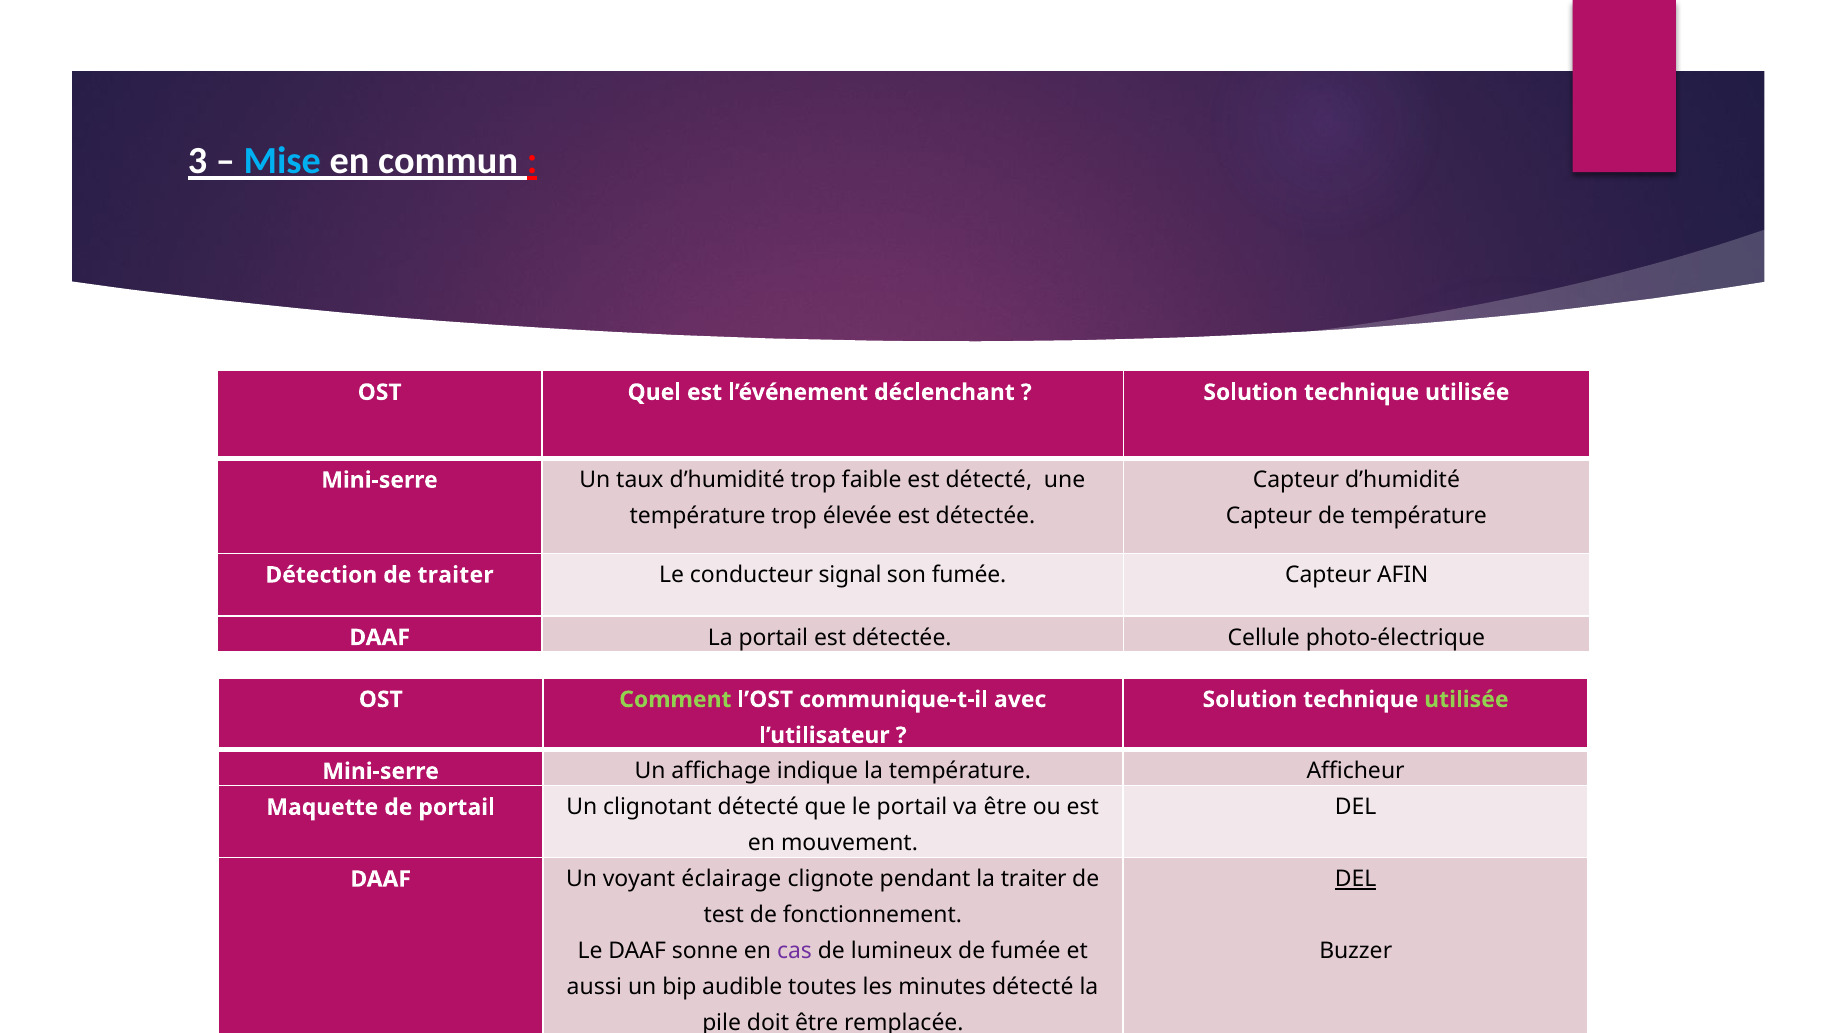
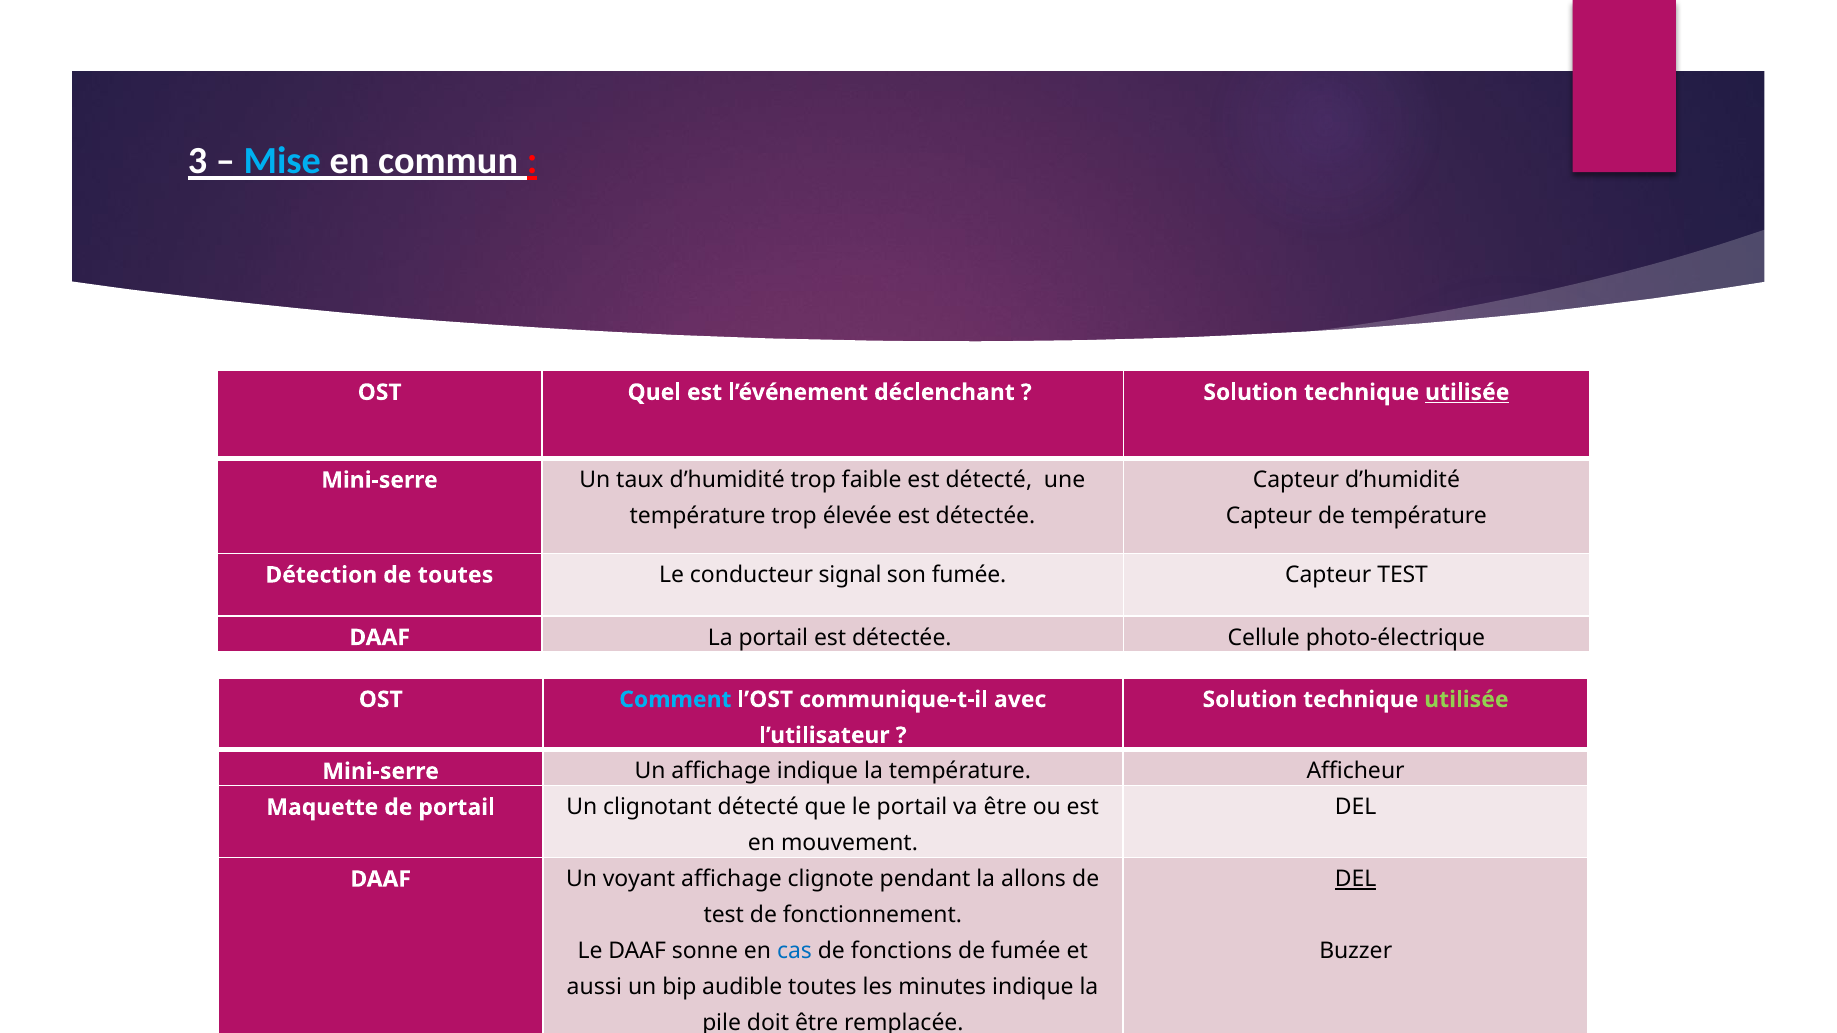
utilisée underline: none -> present (1467, 392)
de traiter: traiter -> toutes (456, 575)
Capteur AFIN: AFIN -> TEST (1403, 575)
Comment colour: light green -> light blue (675, 700)
voyant éclairage: éclairage -> affichage (731, 879)
la traiter: traiter -> allons (1034, 879)
cas colour: purple -> blue (795, 951)
lumineux: lumineux -> fonctions (902, 951)
minutes détecté: détecté -> indique (1033, 987)
